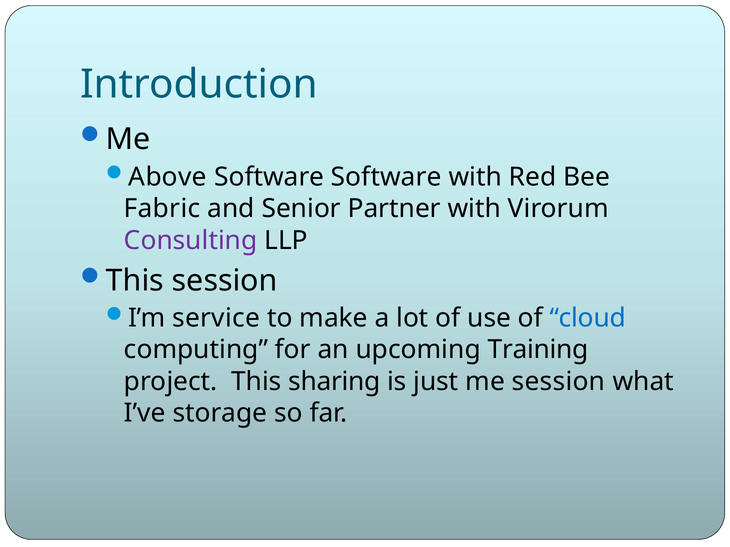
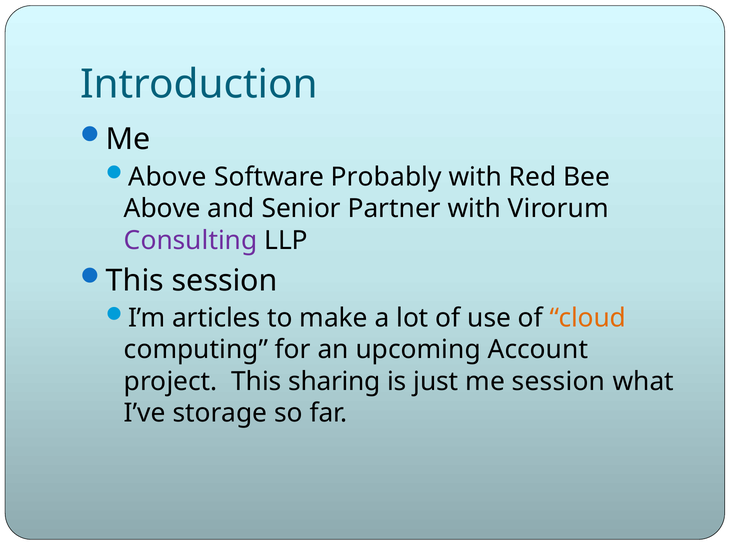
Software Software: Software -> Probably (386, 177)
Fabric: Fabric -> Above (162, 209)
service: service -> articles (216, 318)
cloud colour: blue -> orange (588, 318)
Training: Training -> Account (538, 350)
